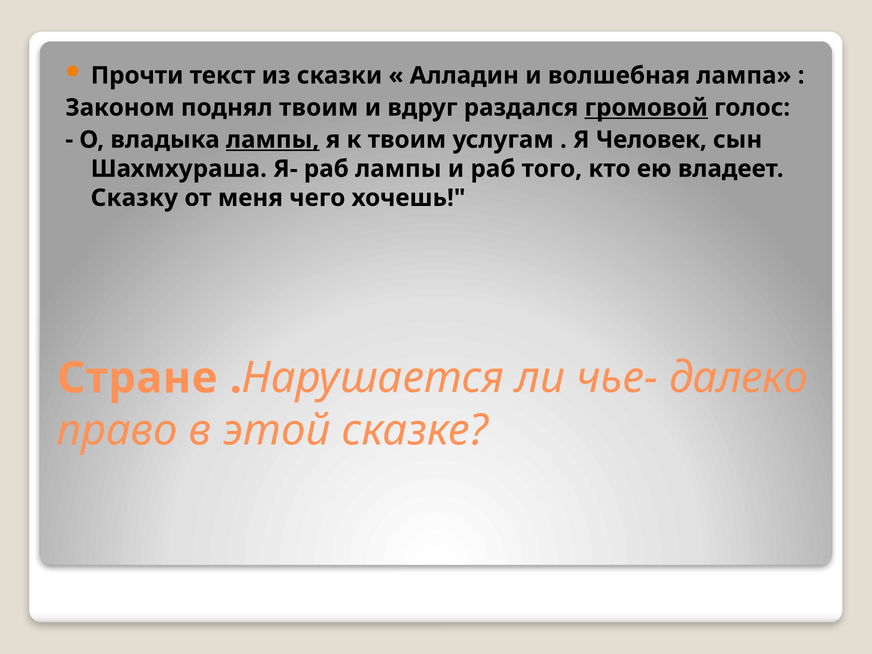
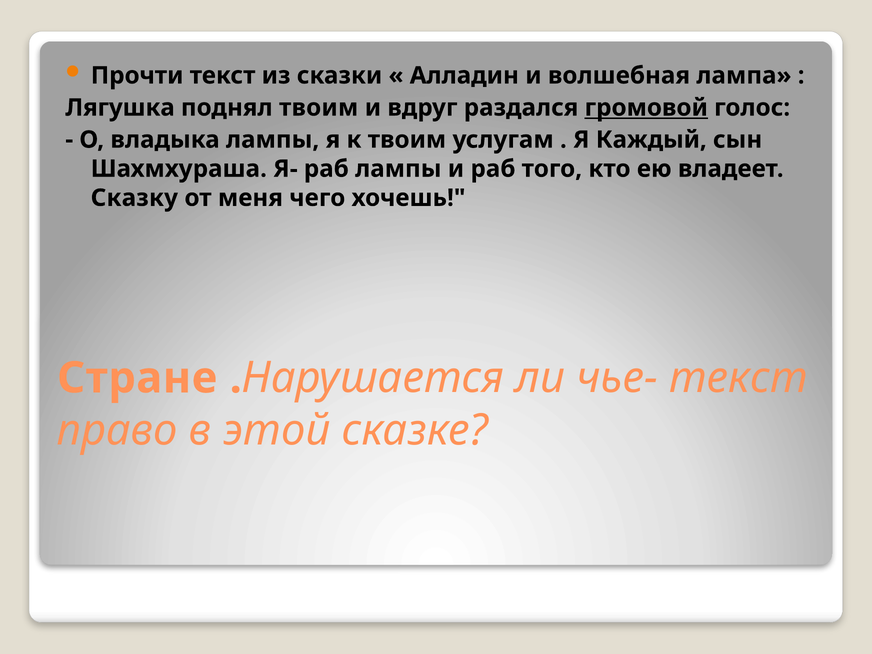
Законом: Законом -> Лягушка (120, 108)
лампы underline: present -> none (273, 140)
Человек: Человек -> Каждый (651, 140)
чье- далеко: далеко -> текст (739, 378)
